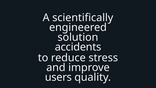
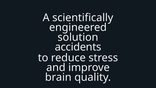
users: users -> brain (58, 77)
